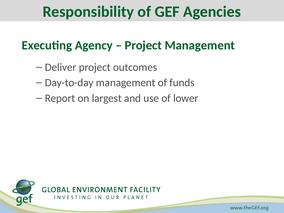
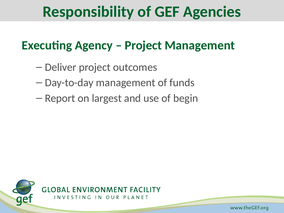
lower: lower -> begin (186, 98)
